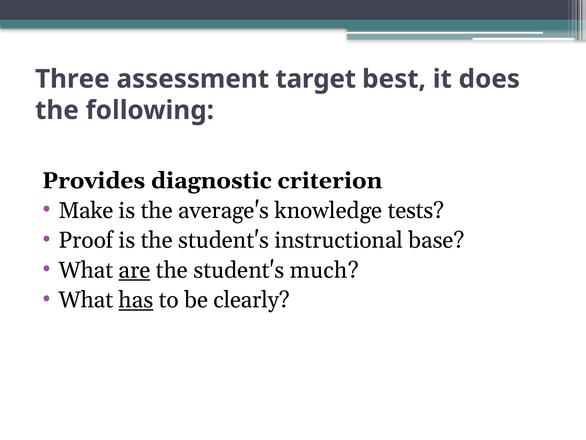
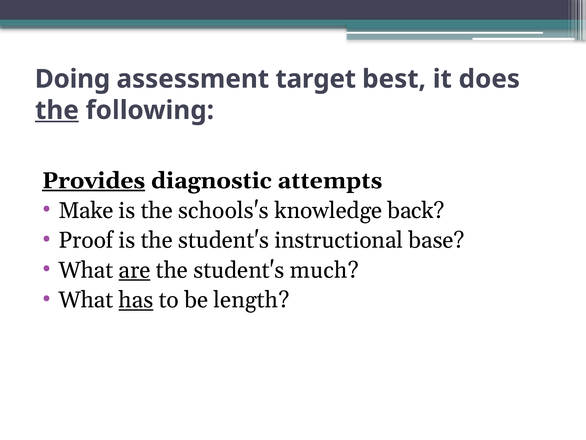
Three: Three -> Doing (73, 79)
the underline: none -> present (57, 110)
Provides underline: none -> present (94, 180)
criterion: criterion -> attempts (330, 180)
average's: average's -> schools's (224, 210)
tests: tests -> back (416, 210)
clearly: clearly -> length (251, 300)
